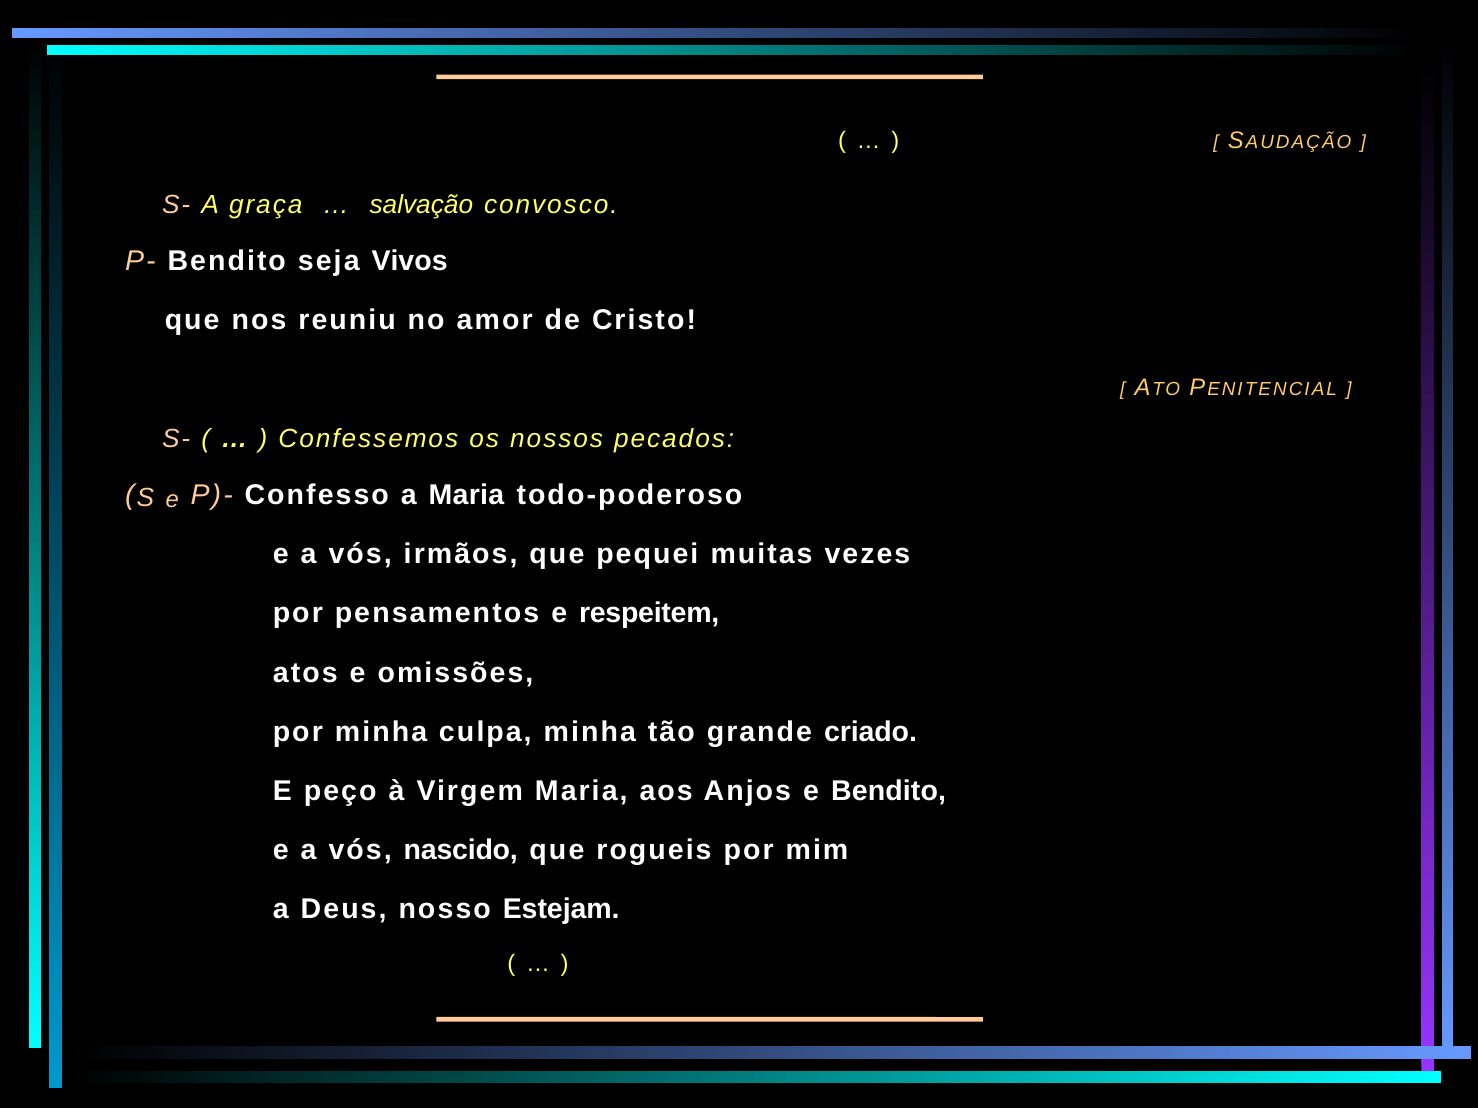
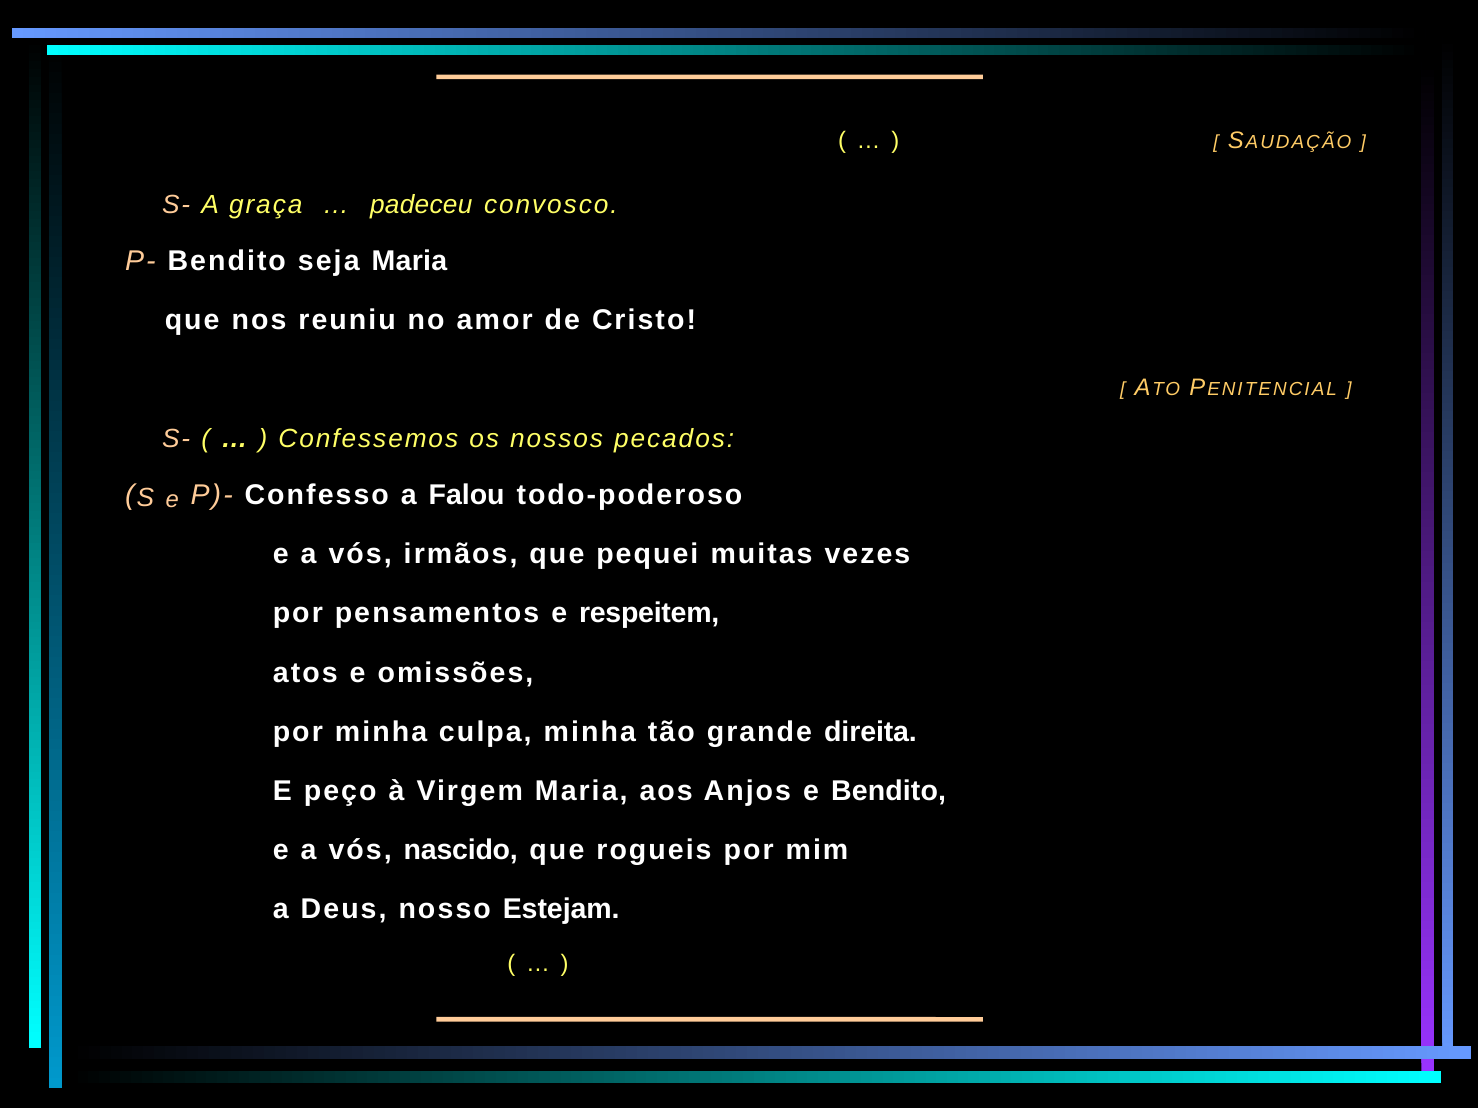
salvação: salvação -> padeceu (421, 205)
seja Vivos: Vivos -> Maria (409, 262)
a Maria: Maria -> Falou (467, 496)
criado: criado -> direita (871, 732)
